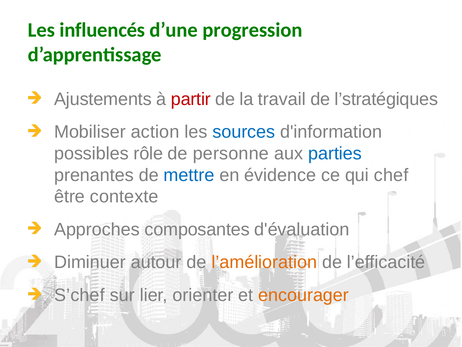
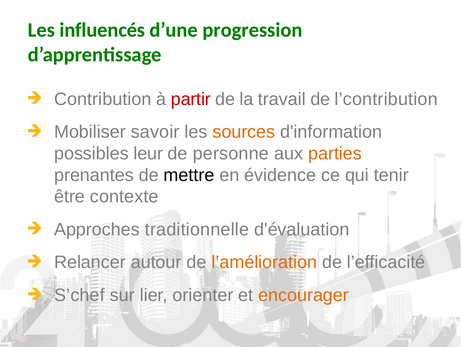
Ajustements: Ajustements -> Contribution (103, 99)
l’stratégiques: l’stratégiques -> l’contribution (386, 99)
action: action -> savoir (155, 132)
sources colour: blue -> orange (244, 132)
rôle: rôle -> leur (148, 153)
parties colour: blue -> orange (335, 153)
mettre colour: blue -> black (189, 175)
chef: chef -> tenir (391, 175)
composantes: composantes -> traditionnelle (197, 229)
Diminuer: Diminuer -> Relancer (90, 262)
